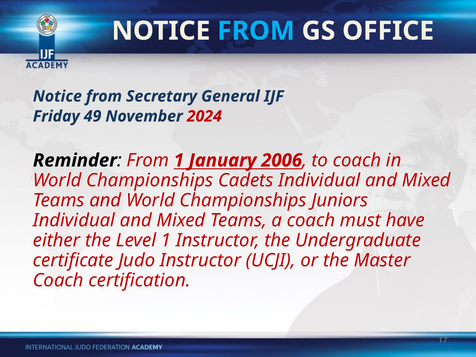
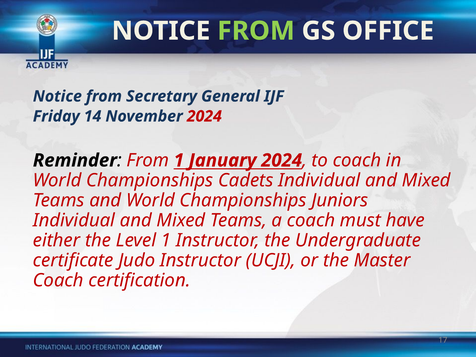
FROM colour: light blue -> light green (256, 31)
49: 49 -> 14 (93, 116)
January 2006: 2006 -> 2024 (282, 160)
